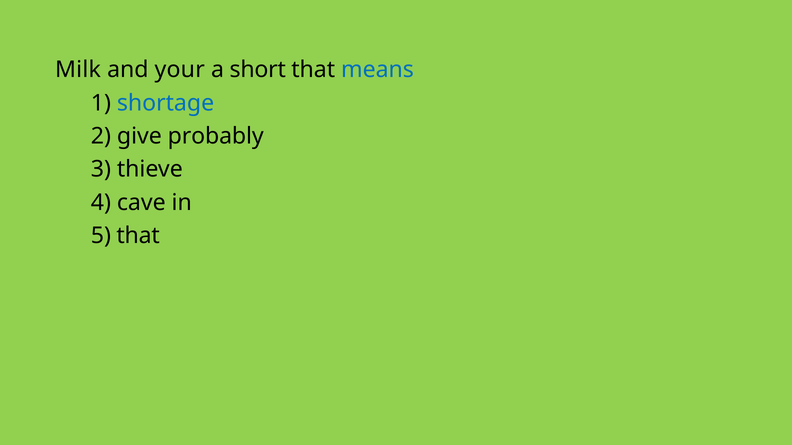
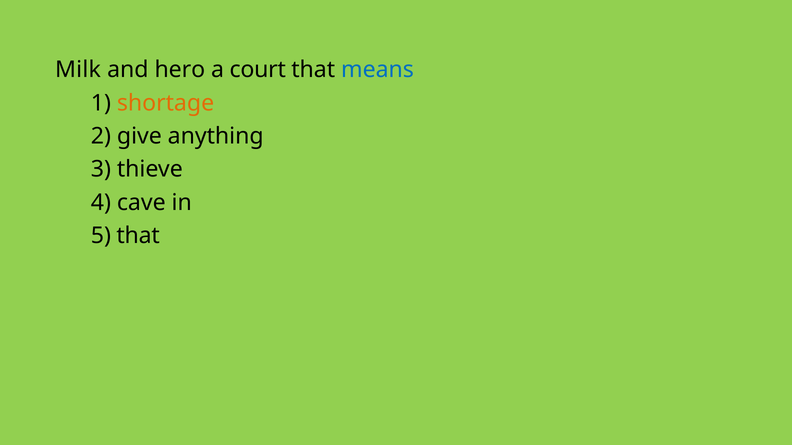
your: your -> hero (180, 70)
short: short -> court (258, 70)
shortage colour: blue -> orange (166, 103)
probably: probably -> anything (216, 136)
